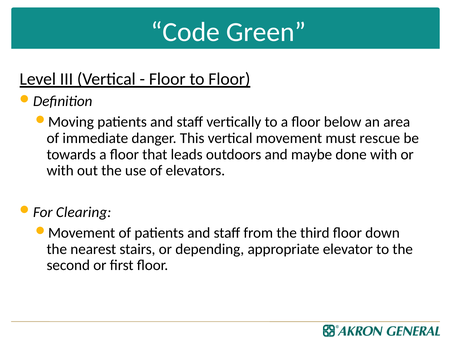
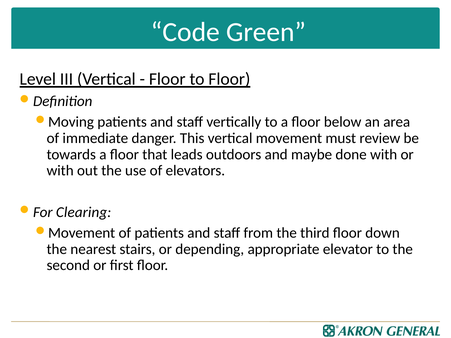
rescue: rescue -> review (380, 138)
